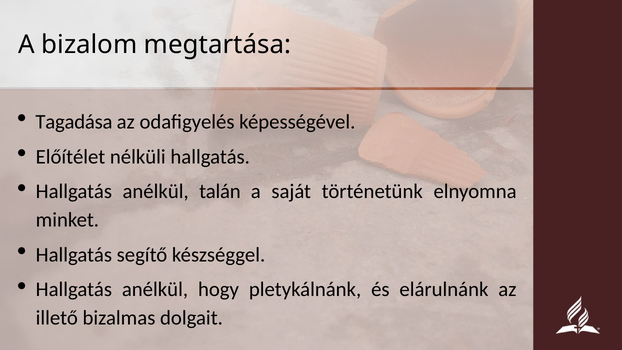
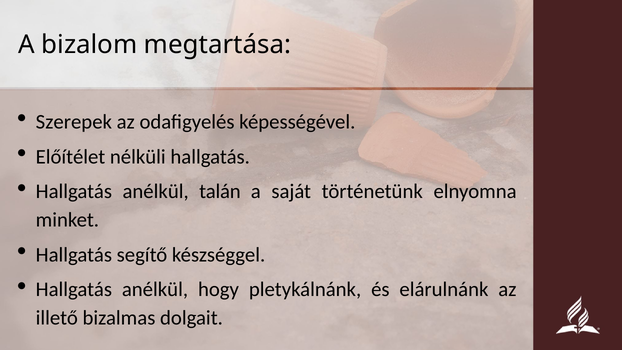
Tagadása: Tagadása -> Szerepek (74, 122)
